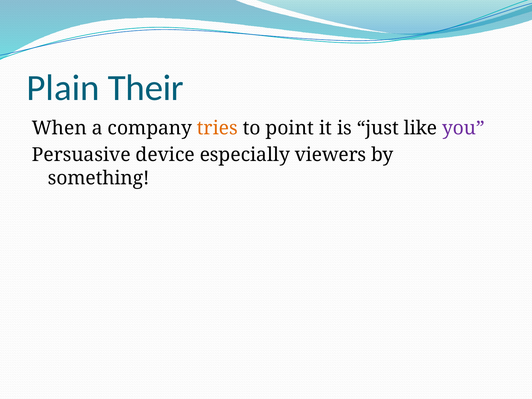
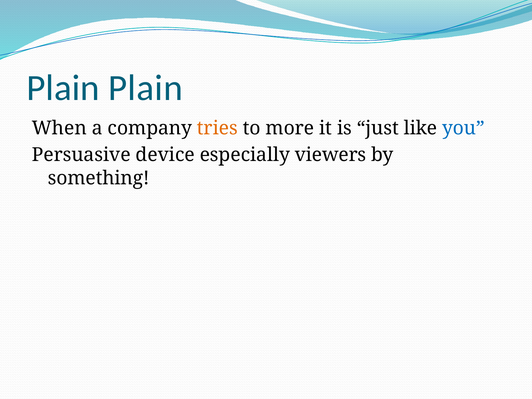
Plain Their: Their -> Plain (145, 88)
point: point -> more (290, 128)
you colour: purple -> blue (463, 128)
